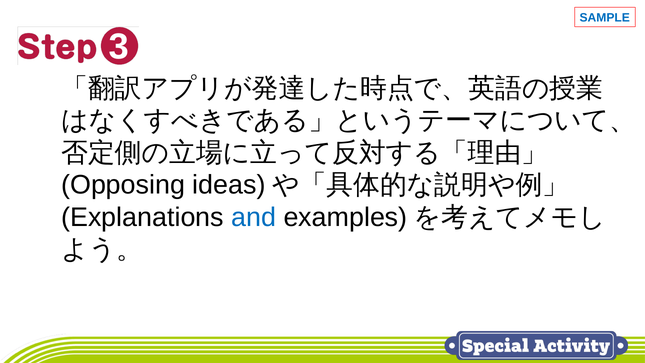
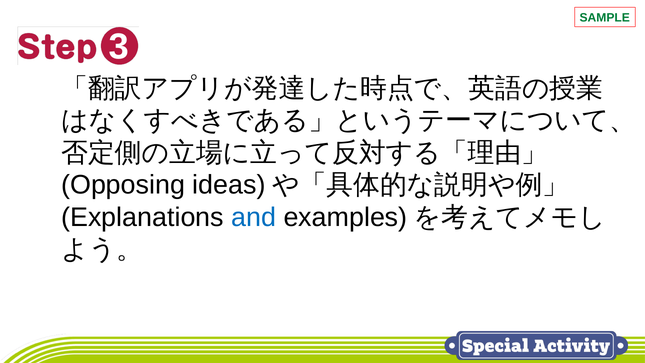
SAMPLE colour: blue -> green (605, 18)
